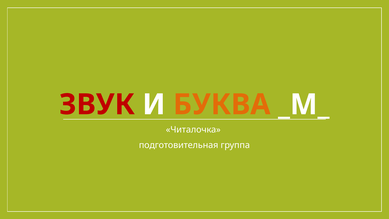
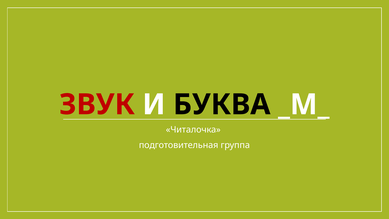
БУКВА colour: orange -> black (222, 104)
